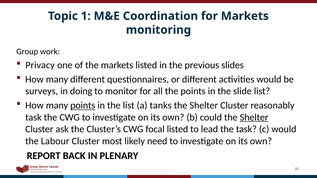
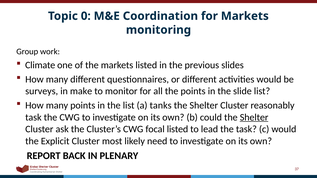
1: 1 -> 0 (86, 16)
Privacy: Privacy -> Climate (40, 65)
doing: doing -> make (81, 91)
points underline: present -> none (83, 106)
Labour: Labour -> Explicit (55, 141)
